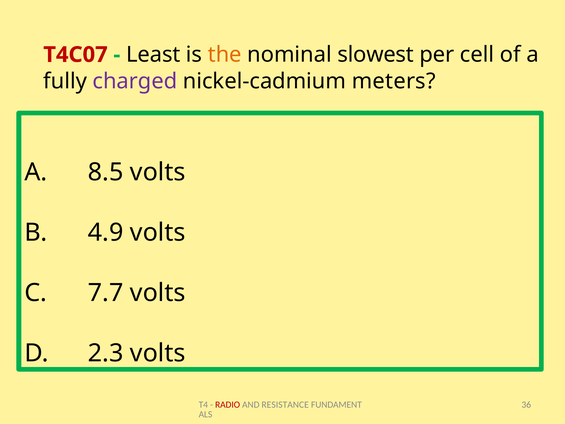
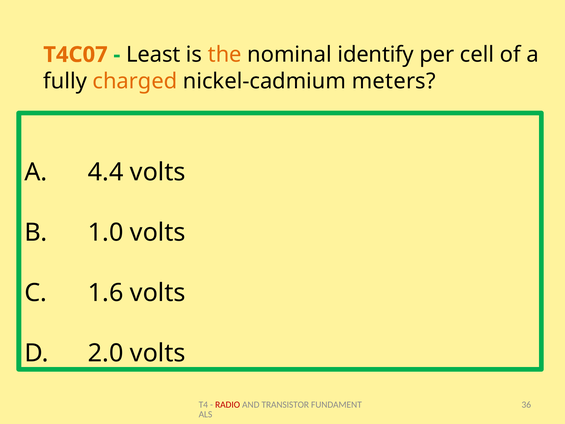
T4C07 colour: red -> orange (75, 55)
slowest: slowest -> identify (376, 55)
charged colour: purple -> orange (135, 81)
8.5: 8.5 -> 4.4 (106, 172)
4.9: 4.9 -> 1.0 (106, 232)
7.7: 7.7 -> 1.6 (106, 293)
2.3: 2.3 -> 2.0 (106, 353)
RESISTANCE: RESISTANCE -> TRANSISTOR (285, 405)
